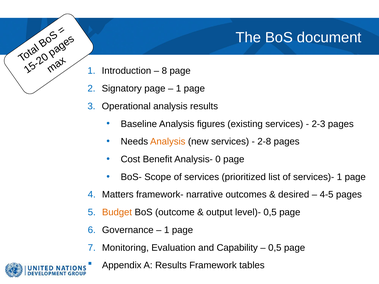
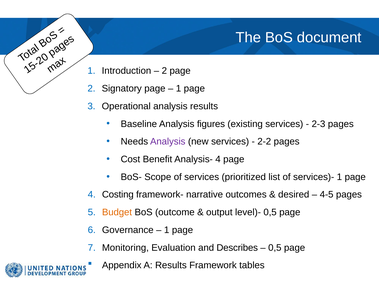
8: 8 -> 2 (164, 71)
Analysis colour: orange -> purple (168, 142)
2-8: 2-8 -> 2-2 (264, 142)
Analysis- 0: 0 -> 4 (218, 159)
Matters: Matters -> Costing (118, 195)
Capability: Capability -> Describes (237, 248)
